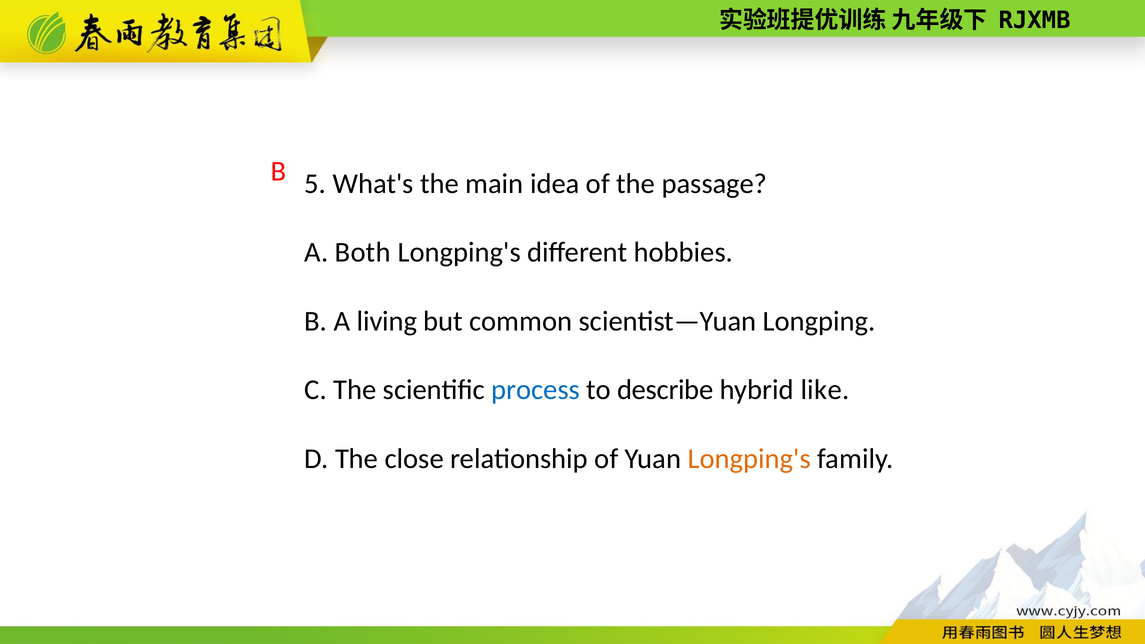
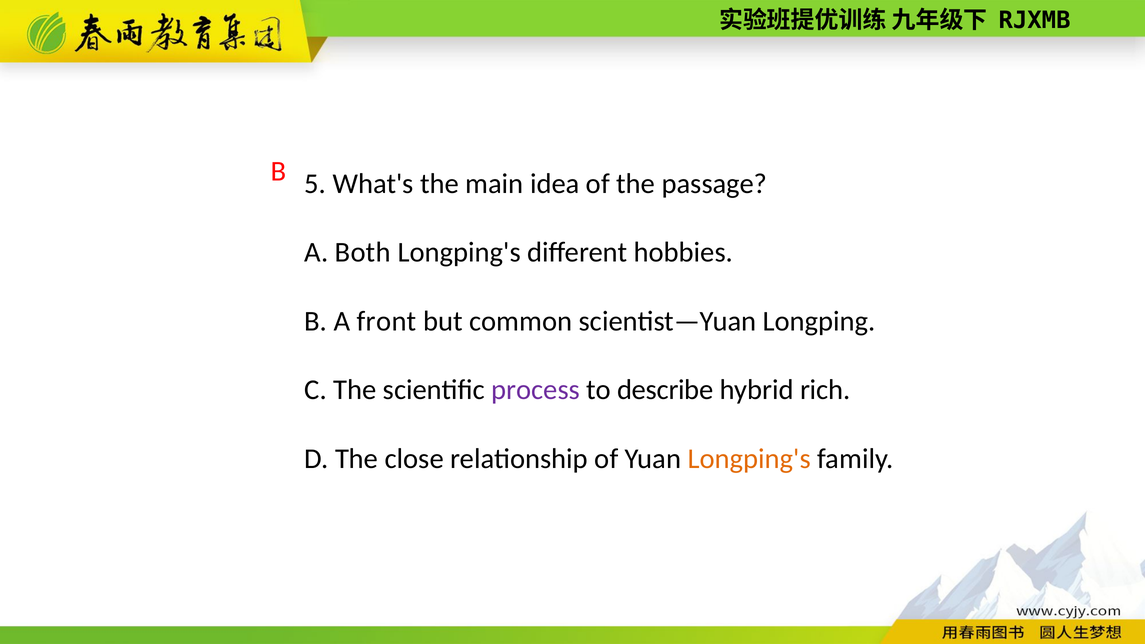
living: living -> front (387, 321)
process colour: blue -> purple (536, 390)
like: like -> rich (825, 390)
